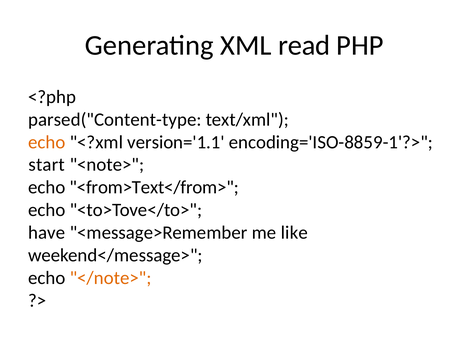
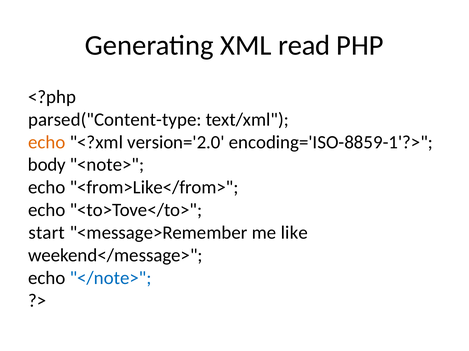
version='1.1: version='1.1 -> version='2.0 (176, 142)
start: start -> body (47, 165)
<from>Text</from>: <from>Text</from> -> <from>Like</from> (154, 188)
have: have -> start (47, 233)
</note> colour: orange -> blue (111, 278)
